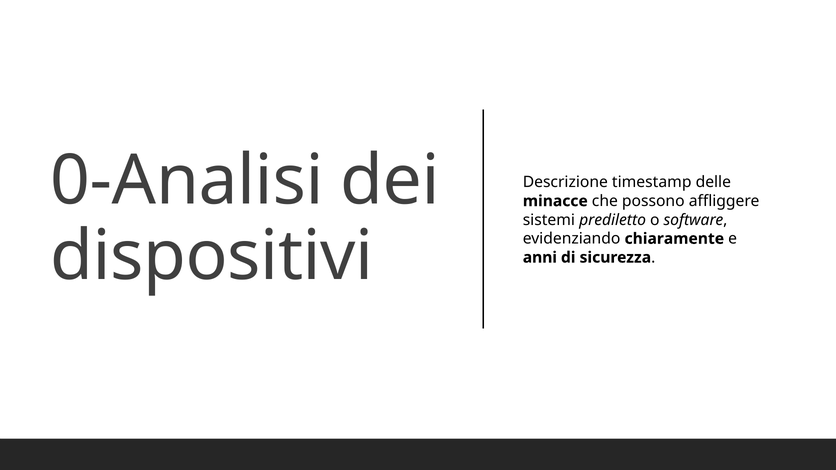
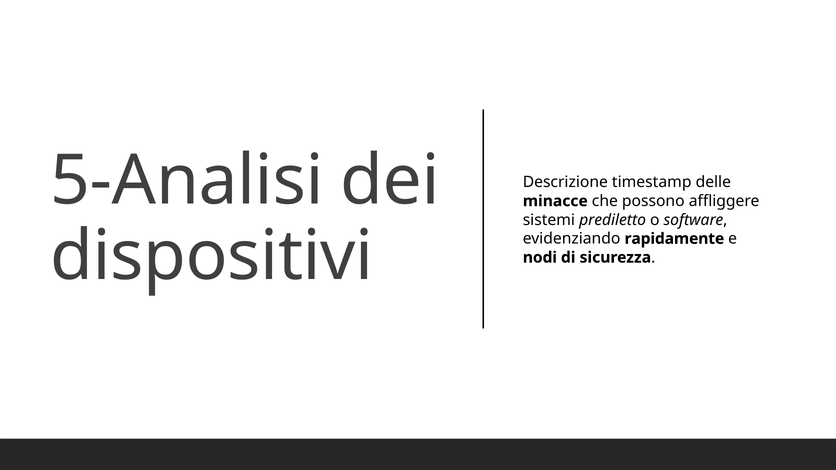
0-Analisi: 0-Analisi -> 5-Analisi (187, 181)
chiaramente: chiaramente -> rapidamente (674, 239)
anni: anni -> nodi (540, 258)
